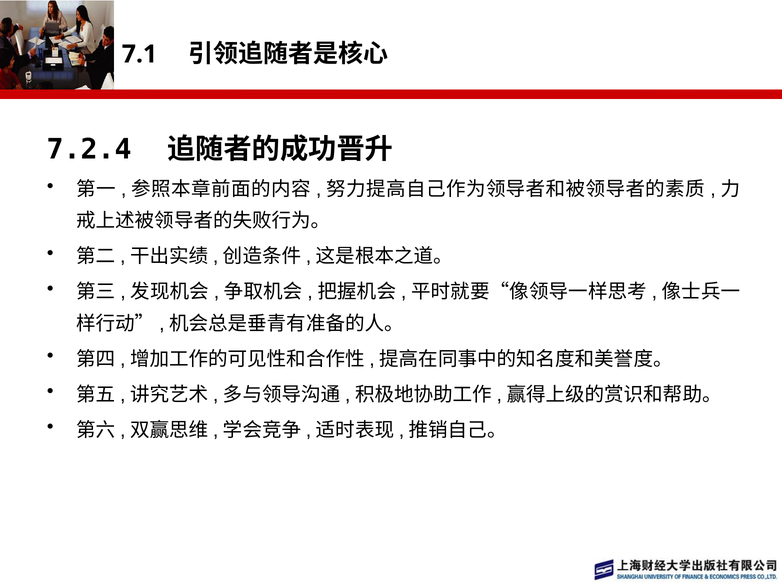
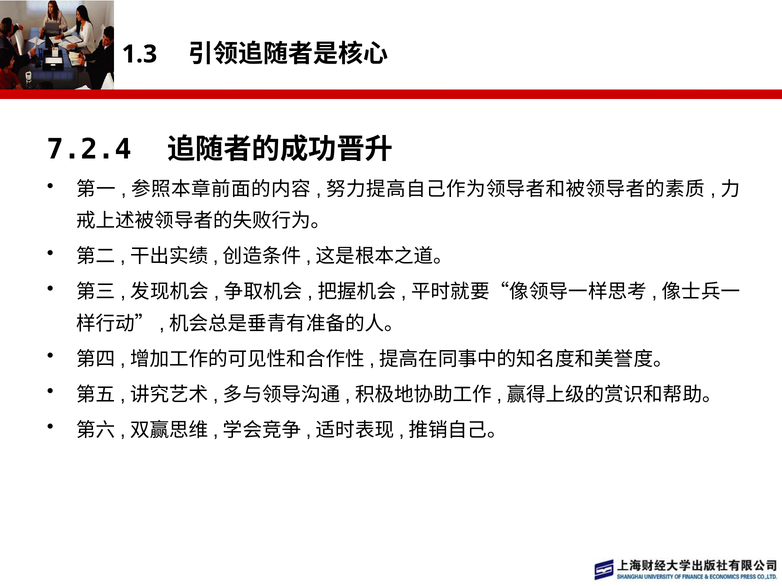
7.1: 7.1 -> 1.3 (139, 54)
